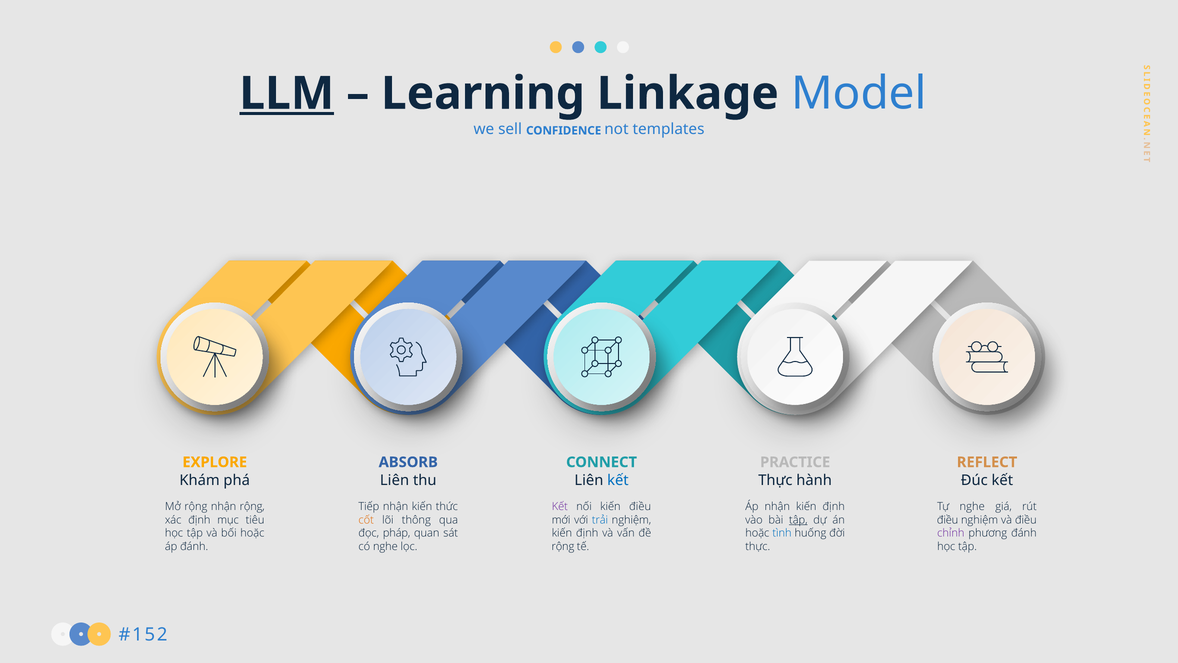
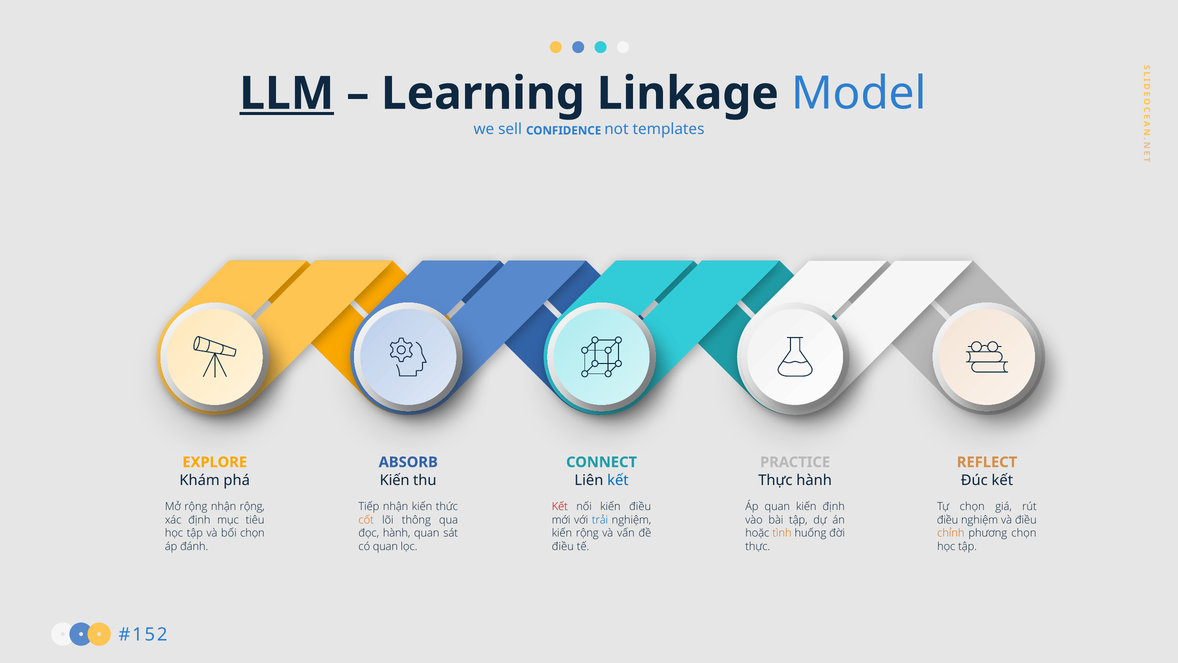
Liên: Liên -> Kiến (395, 480)
Kết colour: purple -> red (560, 506)
Áp nhận: nhận -> quan (777, 506)
Tự nghe: nghe -> chọn (972, 506)
tập underline: present -> none (798, 520)
bối hoặc: hoặc -> chọn (252, 533)
đọc pháp: pháp -> hành (397, 533)
định: định -> rộng (587, 533)
tình colour: blue -> orange (782, 533)
chỉnh colour: purple -> orange (951, 533)
phương đánh: đánh -> chọn (1024, 533)
có nghe: nghe -> quan (385, 546)
rộng: rộng -> điều (563, 546)
